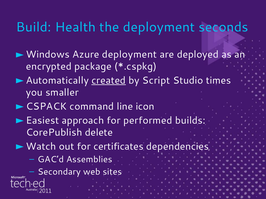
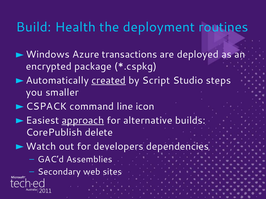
seconds: seconds -> routines (223, 27)
Azure deployment: deployment -> transactions (129, 55)
times: times -> steps (218, 81)
approach underline: none -> present (83, 121)
performed: performed -> alternative (148, 121)
certificates: certificates -> developers (118, 147)
